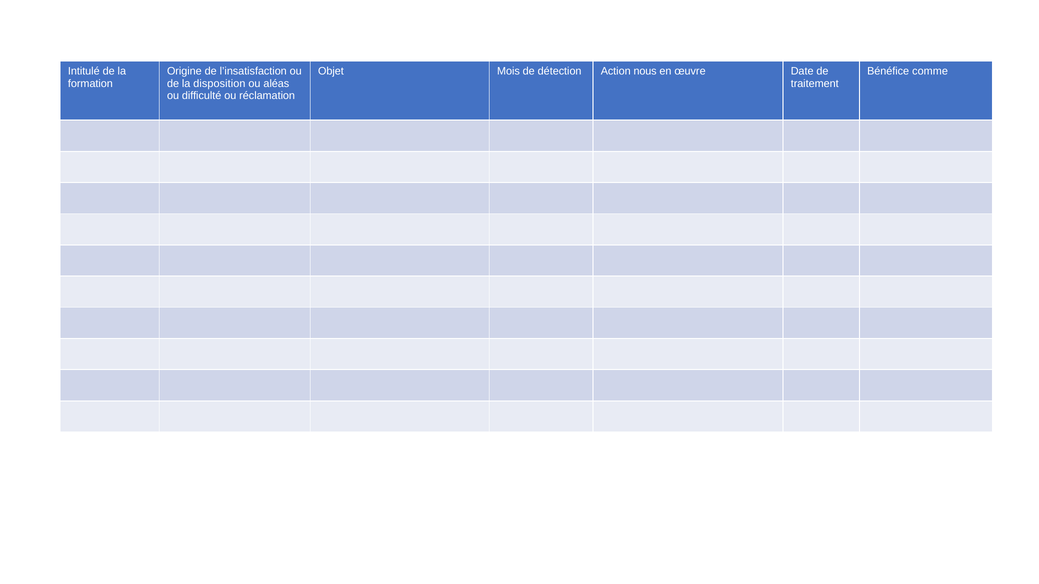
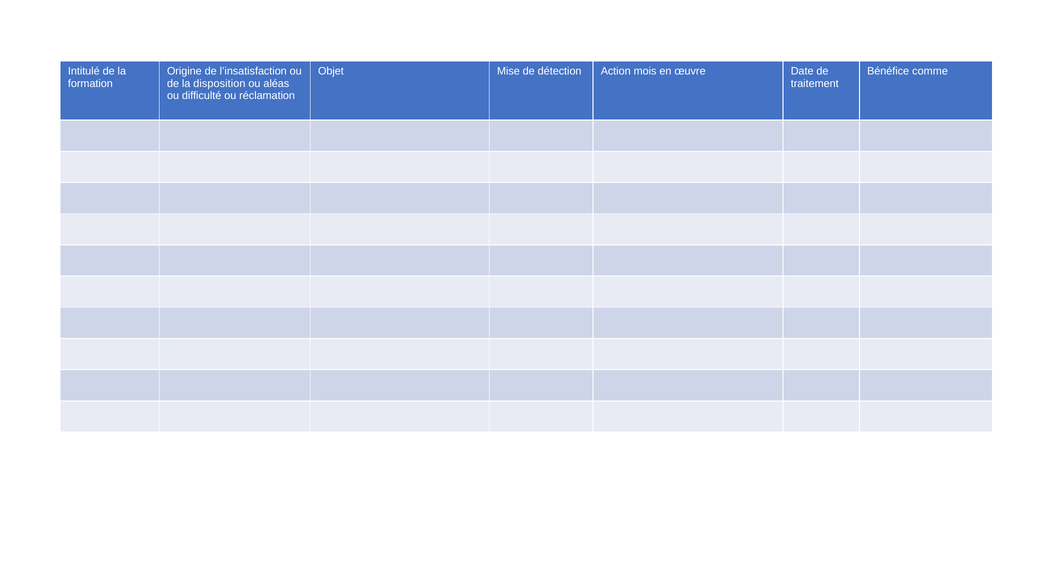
Mois: Mois -> Mise (508, 71)
nous: nous -> mois (645, 71)
